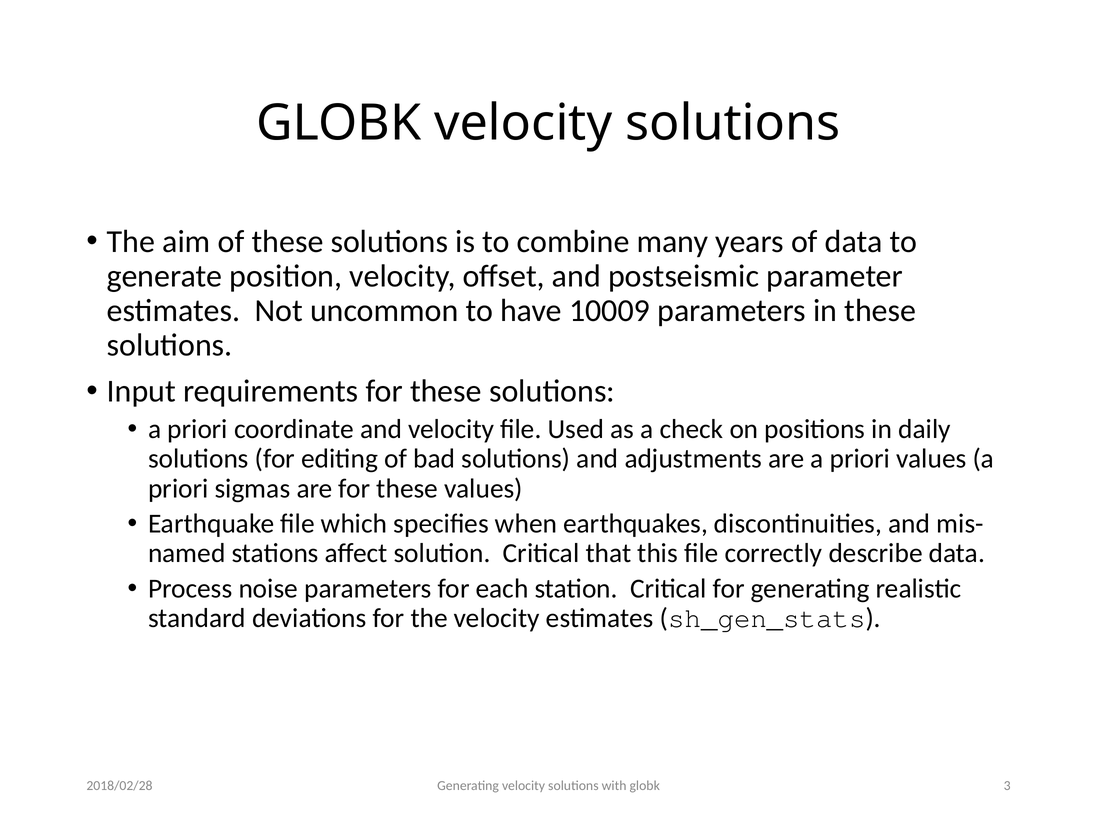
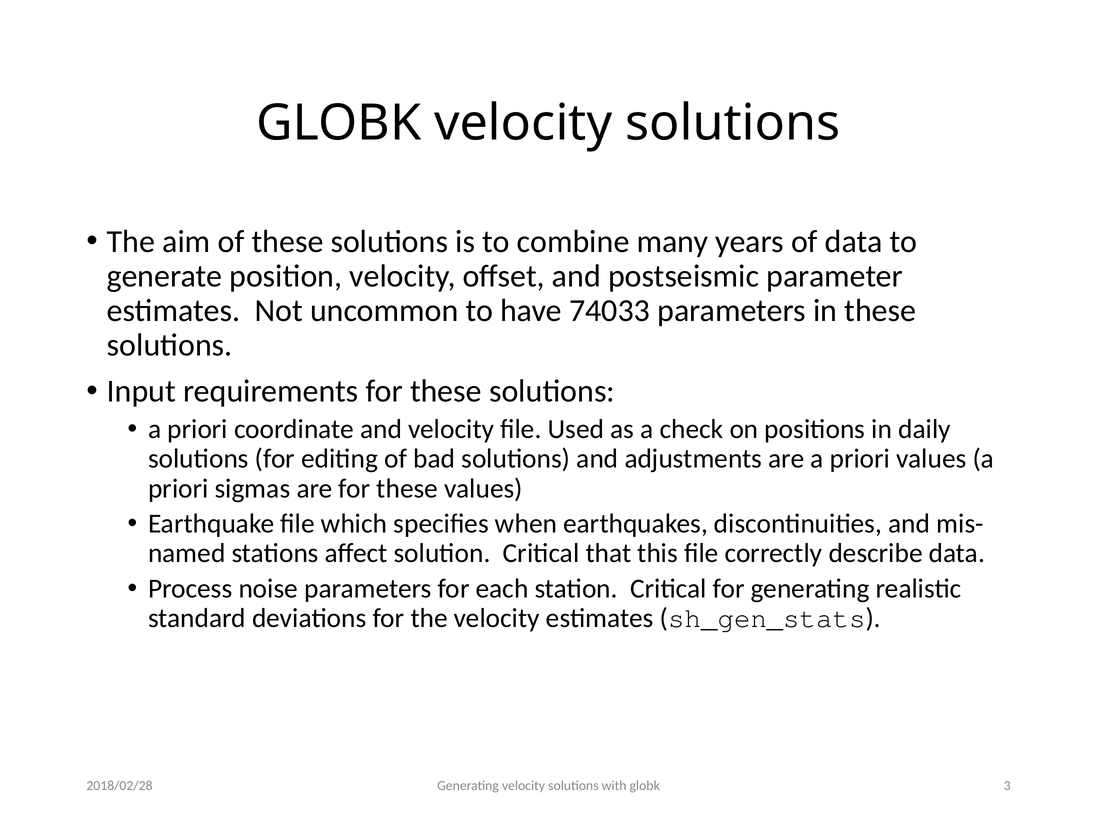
10009: 10009 -> 74033 (610, 311)
